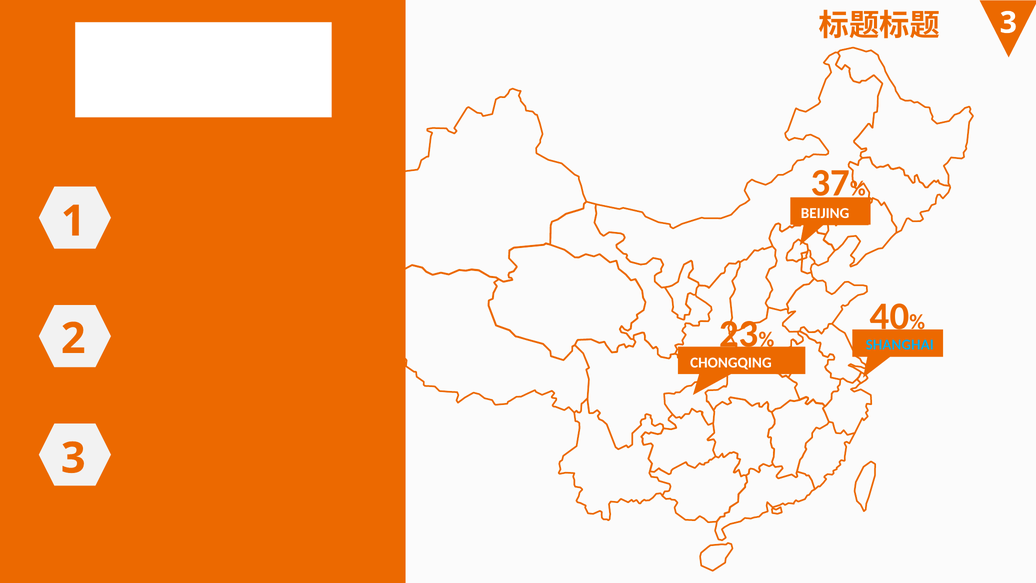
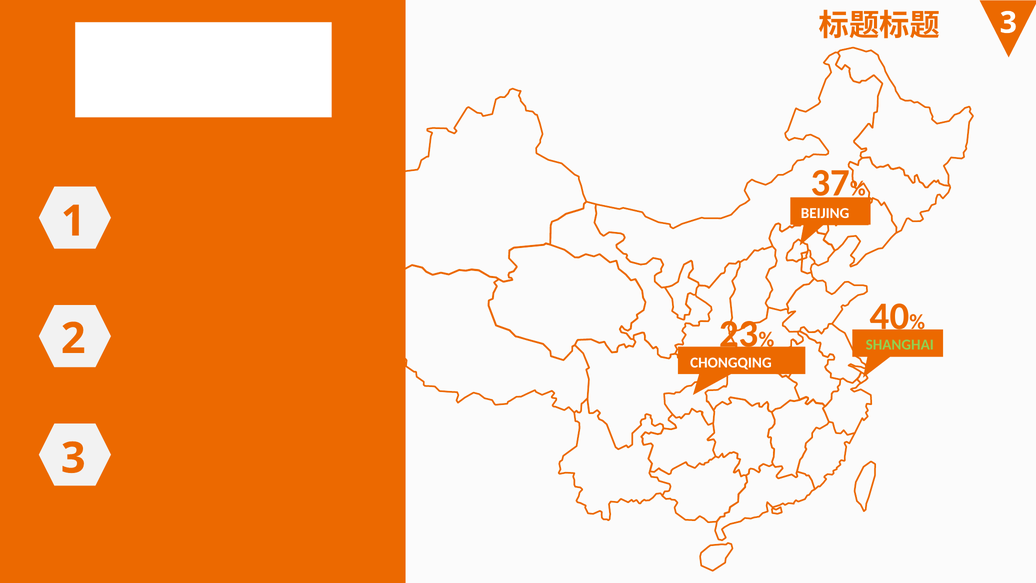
SHANGHAI colour: light blue -> light green (900, 345)
